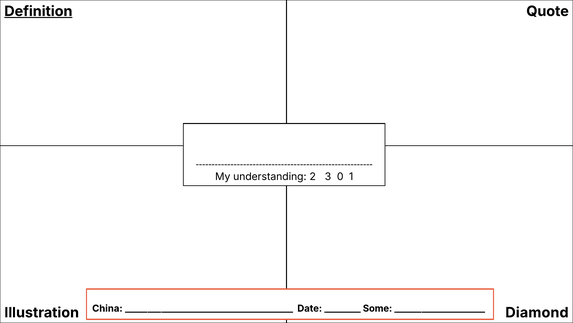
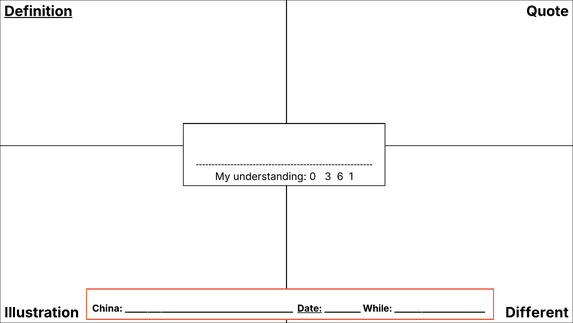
2: 2 -> 0 (313, 177)
0: 0 -> 6 (340, 177)
Date underline: none -> present (310, 308)
Some: Some -> While (377, 308)
Diamond: Diamond -> Different (537, 312)
